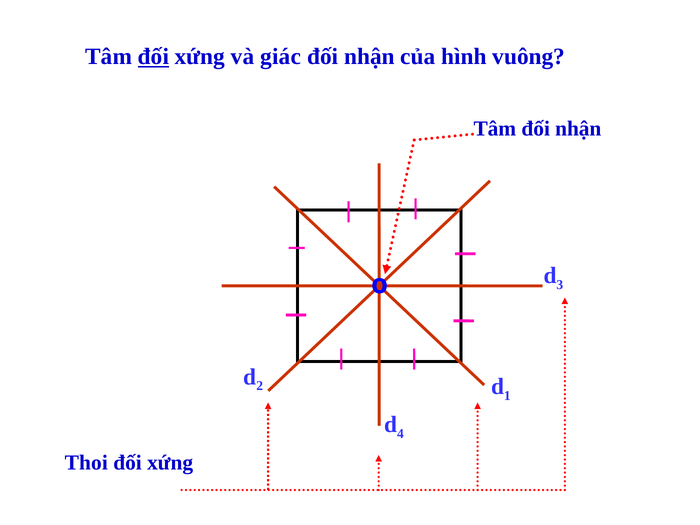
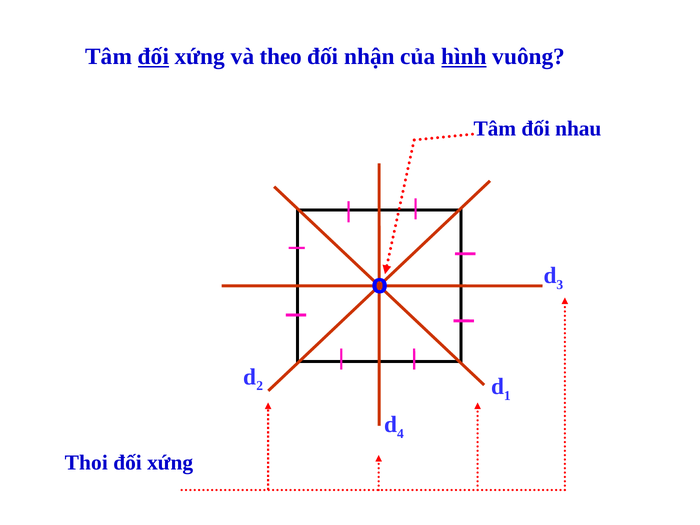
giác: giác -> theo (281, 57)
hình underline: none -> present (464, 57)
Tâm đối nhận: nhận -> nhau (578, 129)
